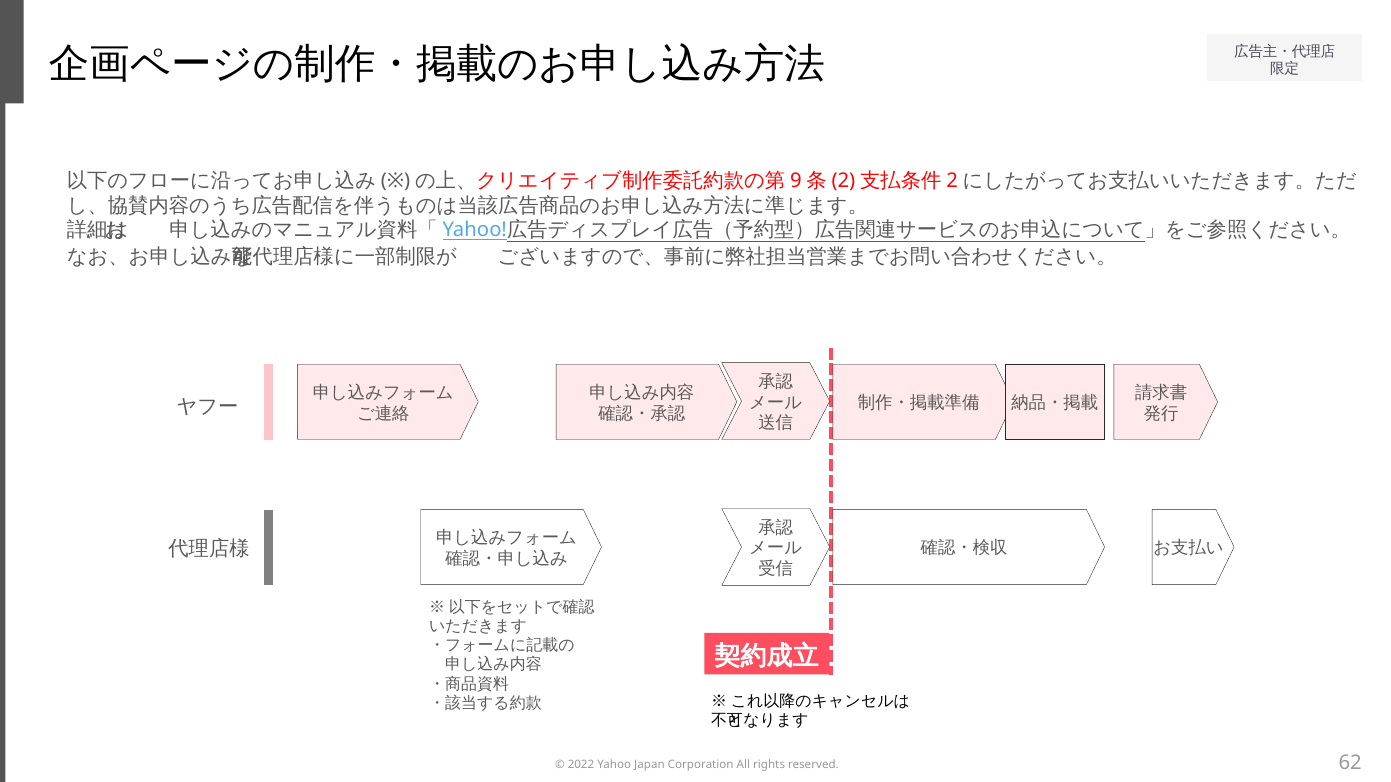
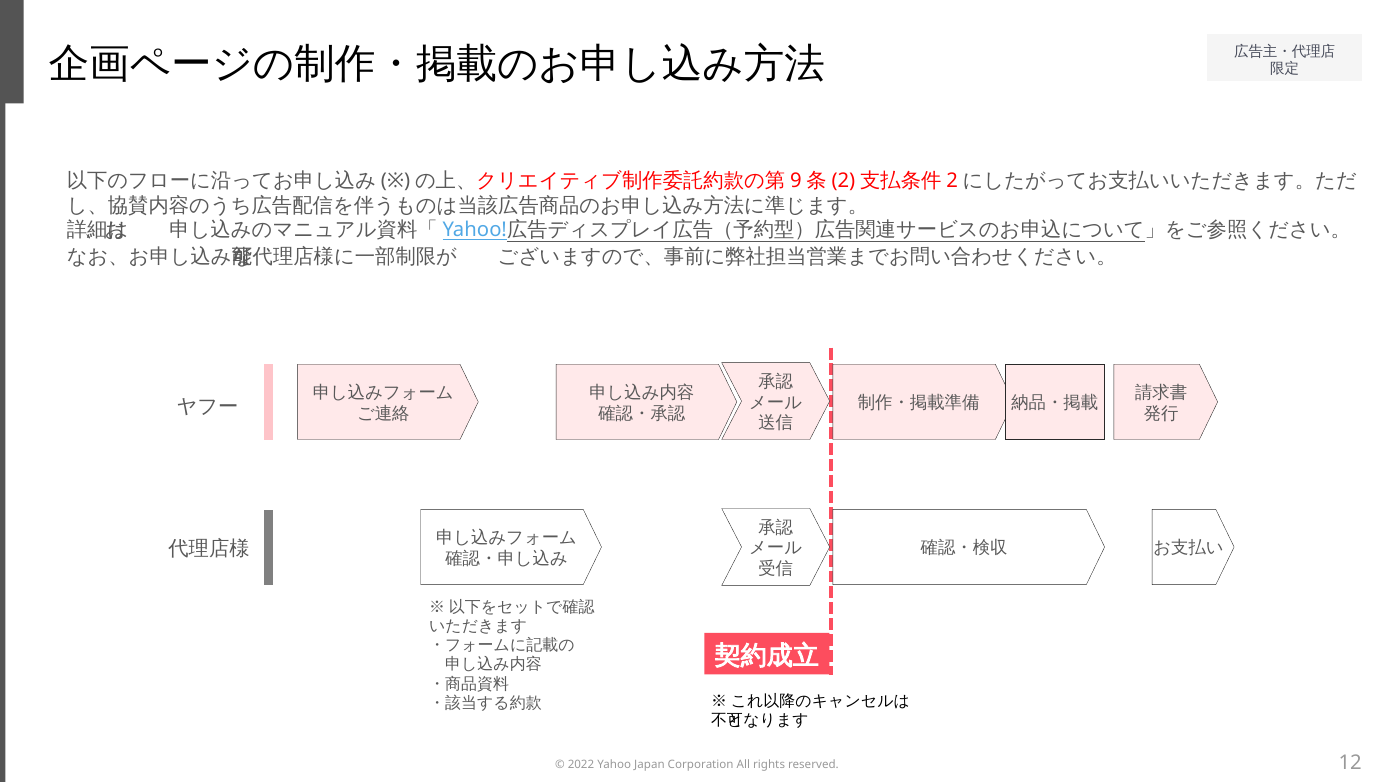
62: 62 -> 12 (1350, 763)
